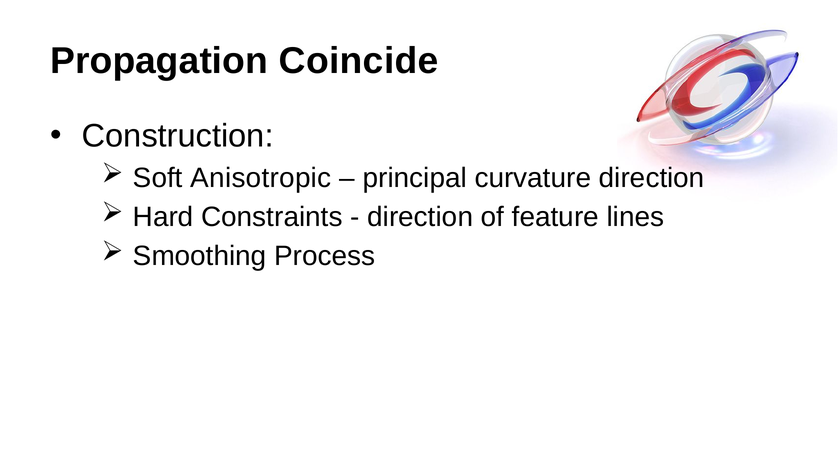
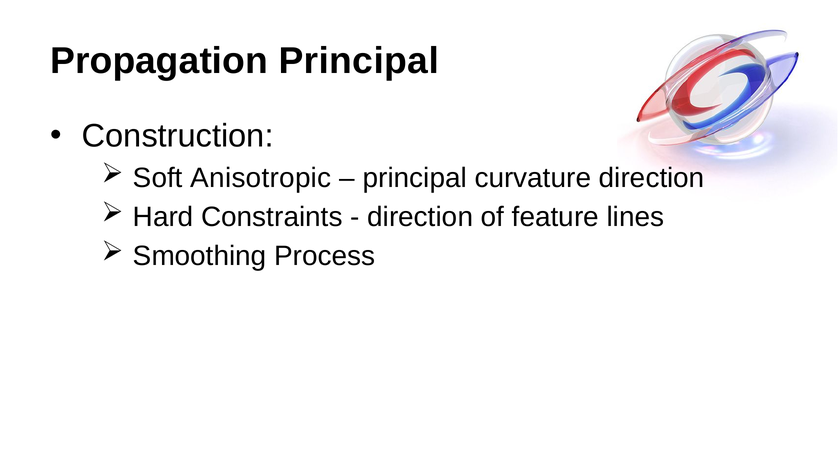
Propagation Coincide: Coincide -> Principal (359, 61)
